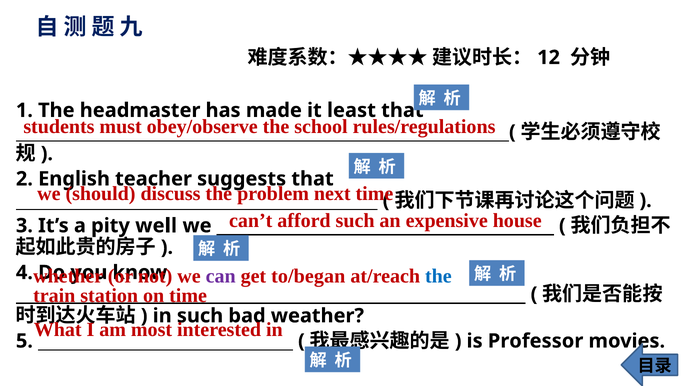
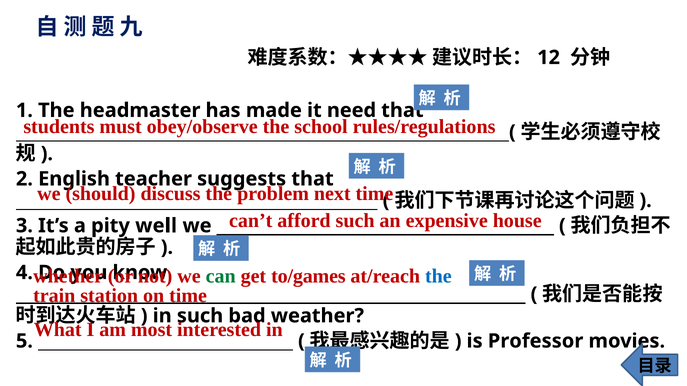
least: least -> need (352, 110)
can colour: purple -> green (221, 277)
to/began: to/began -> to/games (308, 277)
